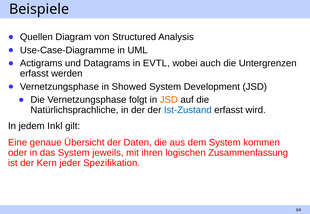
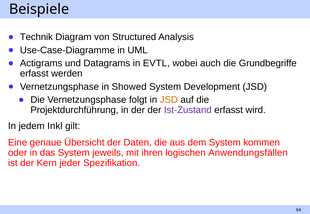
Quellen: Quellen -> Technik (36, 37)
Untergrenzen: Untergrenzen -> Grundbegriffe (268, 63)
Natürlichsprachliche: Natürlichsprachliche -> Projektdurchführung (74, 110)
Ist-Zustand colour: blue -> purple (188, 110)
Zusammenfassung: Zusammenfassung -> Anwendungsfällen (248, 153)
